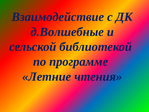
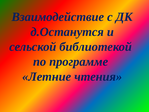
д.Волшебные: д.Волшебные -> д.Останутся (67, 32)
